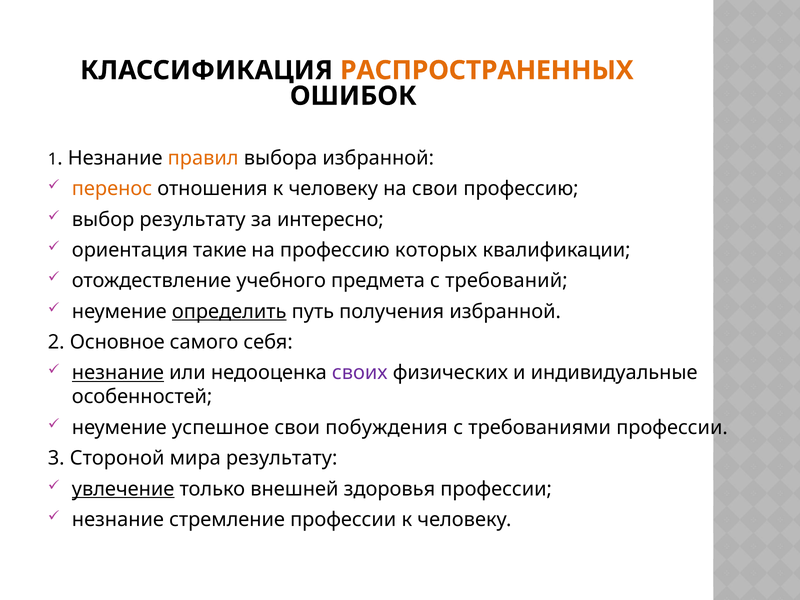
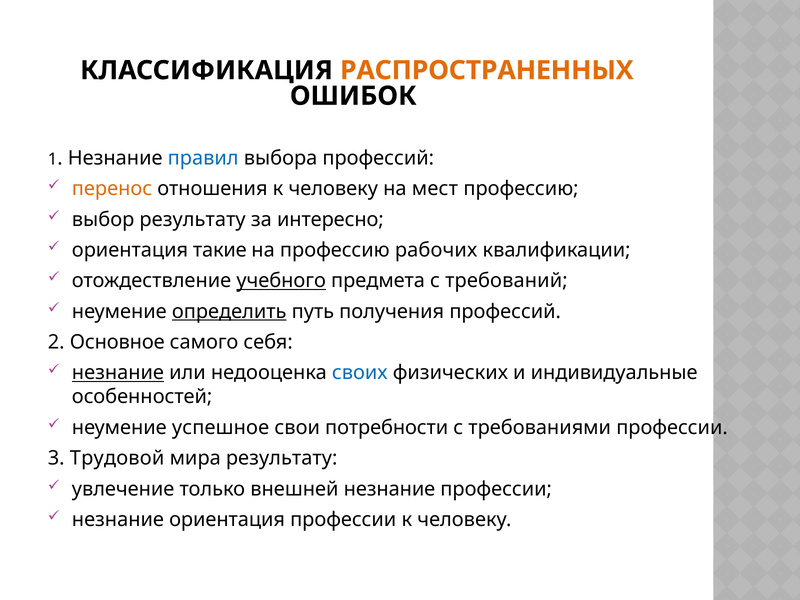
правил colour: orange -> blue (203, 158)
выбора избранной: избранной -> профессий (378, 158)
на свои: свои -> мест (435, 189)
которых: которых -> рабочих (436, 250)
учебного underline: none -> present (281, 281)
получения избранной: избранной -> профессий (505, 312)
своих colour: purple -> blue (360, 373)
побуждения: побуждения -> потребности (387, 428)
Стороной: Стороной -> Трудовой (117, 458)
увлечение underline: present -> none (123, 489)
внешней здоровья: здоровья -> незнание (389, 489)
незнание стремление: стремление -> ориентация (227, 520)
